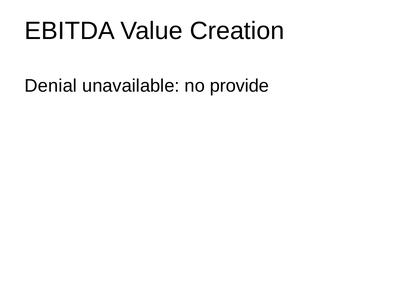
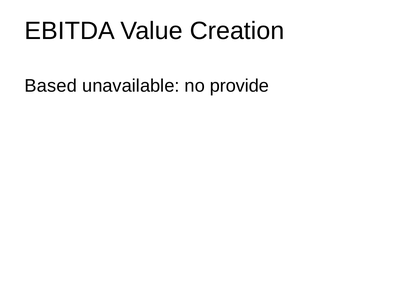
Denial: Denial -> Based (51, 86)
